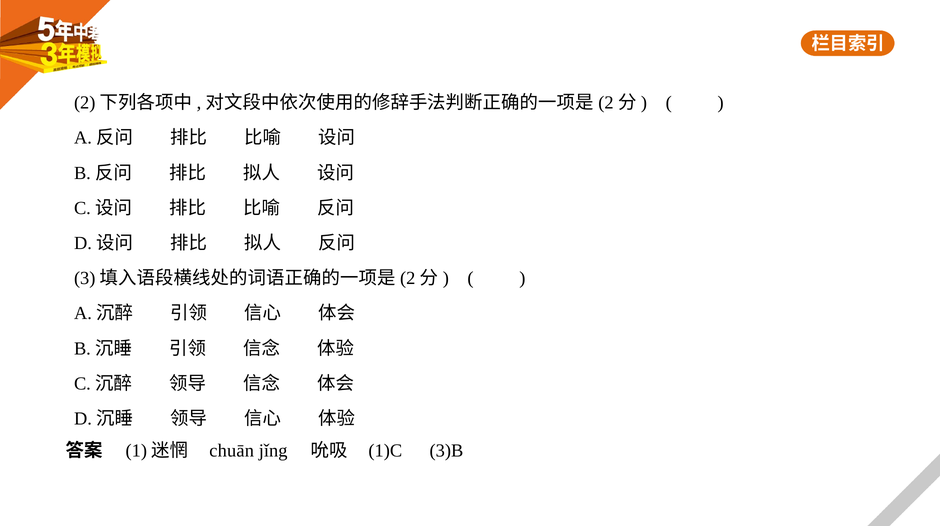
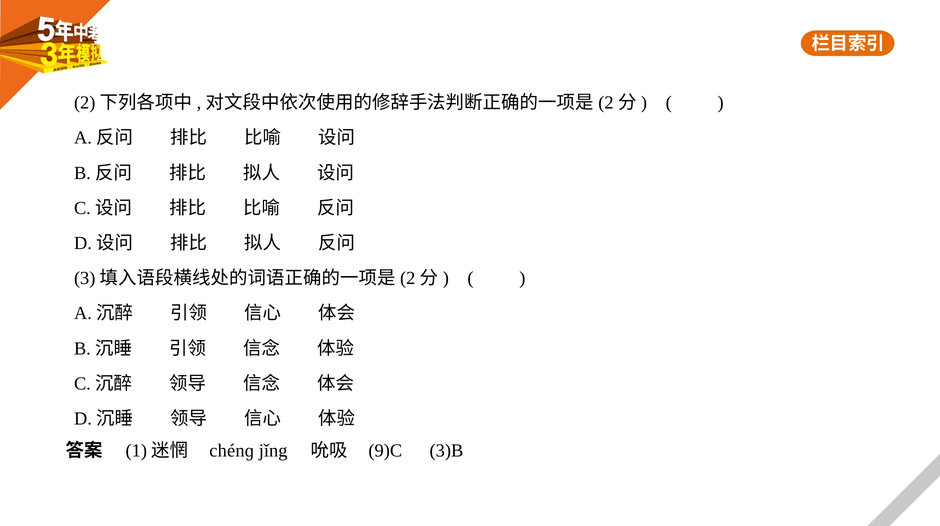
chuān: chuān -> chénɡ (232, 450)
1)C: 1)C -> 9)C (385, 450)
